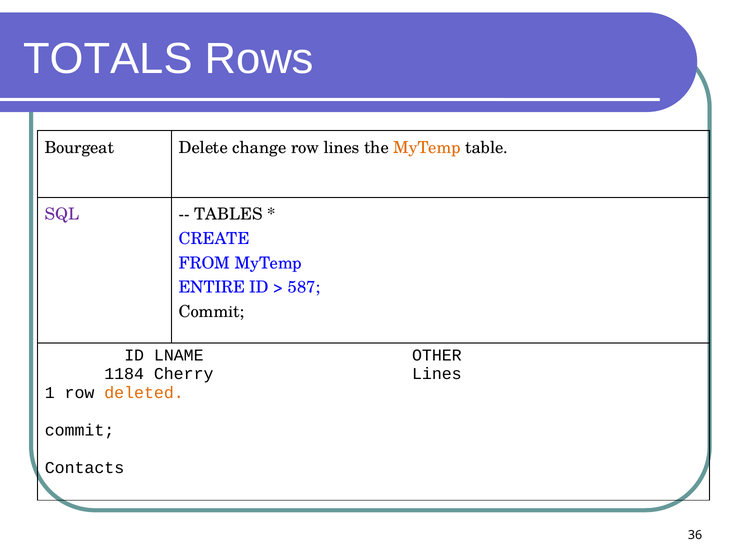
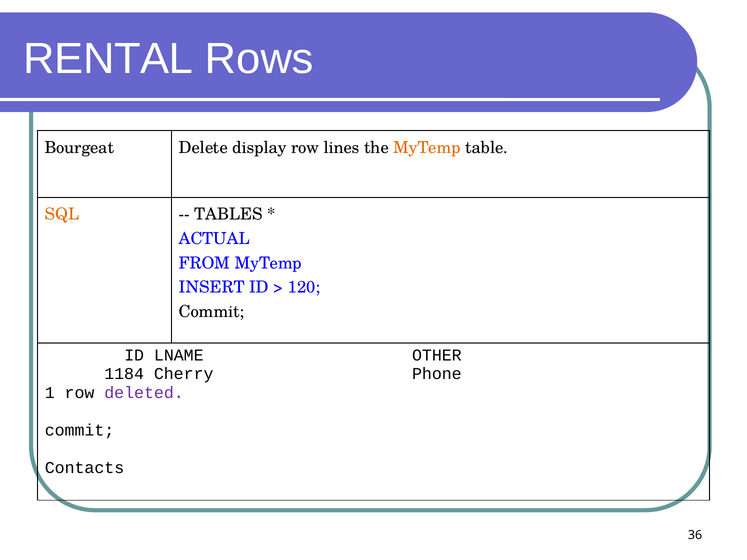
TOTALS: TOTALS -> RENTAL (108, 59)
change: change -> display (259, 148)
SQL colour: purple -> orange (62, 215)
CREATE: CREATE -> ACTUAL (214, 239)
ENTIRE: ENTIRE -> INSERT (212, 287)
587: 587 -> 120 (304, 287)
Cherry Lines: Lines -> Phone (437, 374)
deleted colour: orange -> purple (144, 393)
